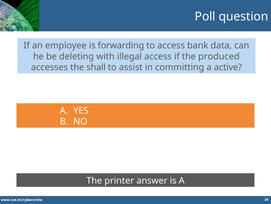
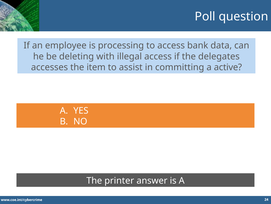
forwarding: forwarding -> processing (121, 45)
produced: produced -> delegates (219, 56)
shall: shall -> item (96, 67)
